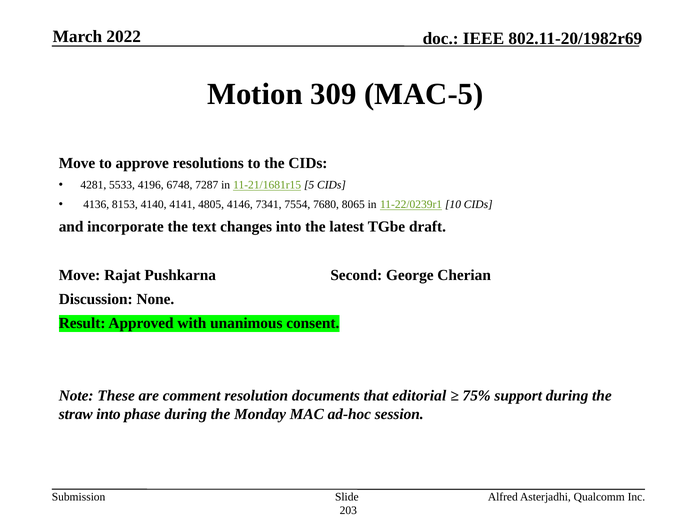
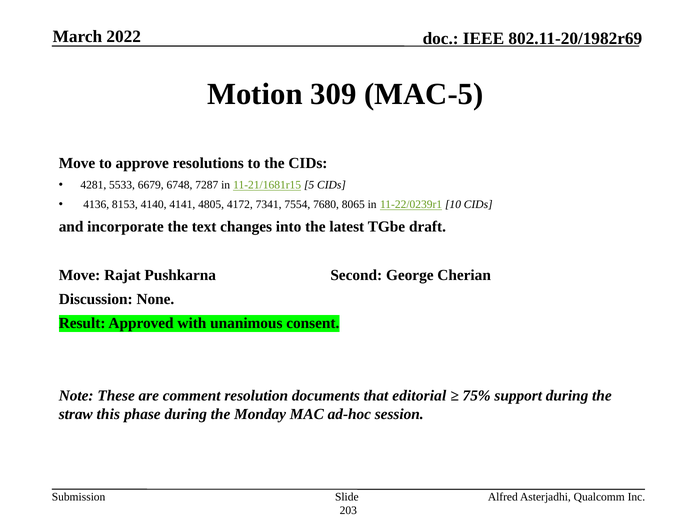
4196: 4196 -> 6679 (151, 185)
4146: 4146 -> 4172 (240, 205)
straw into: into -> this (108, 415)
